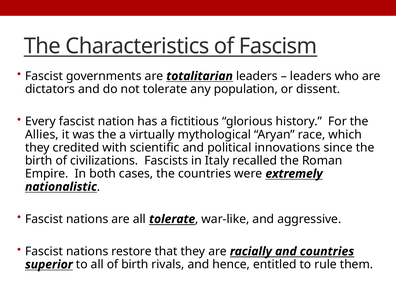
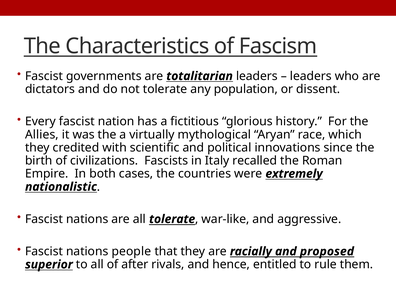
restore: restore -> people (131, 251)
and countries: countries -> proposed (327, 251)
of birth: birth -> after (135, 264)
